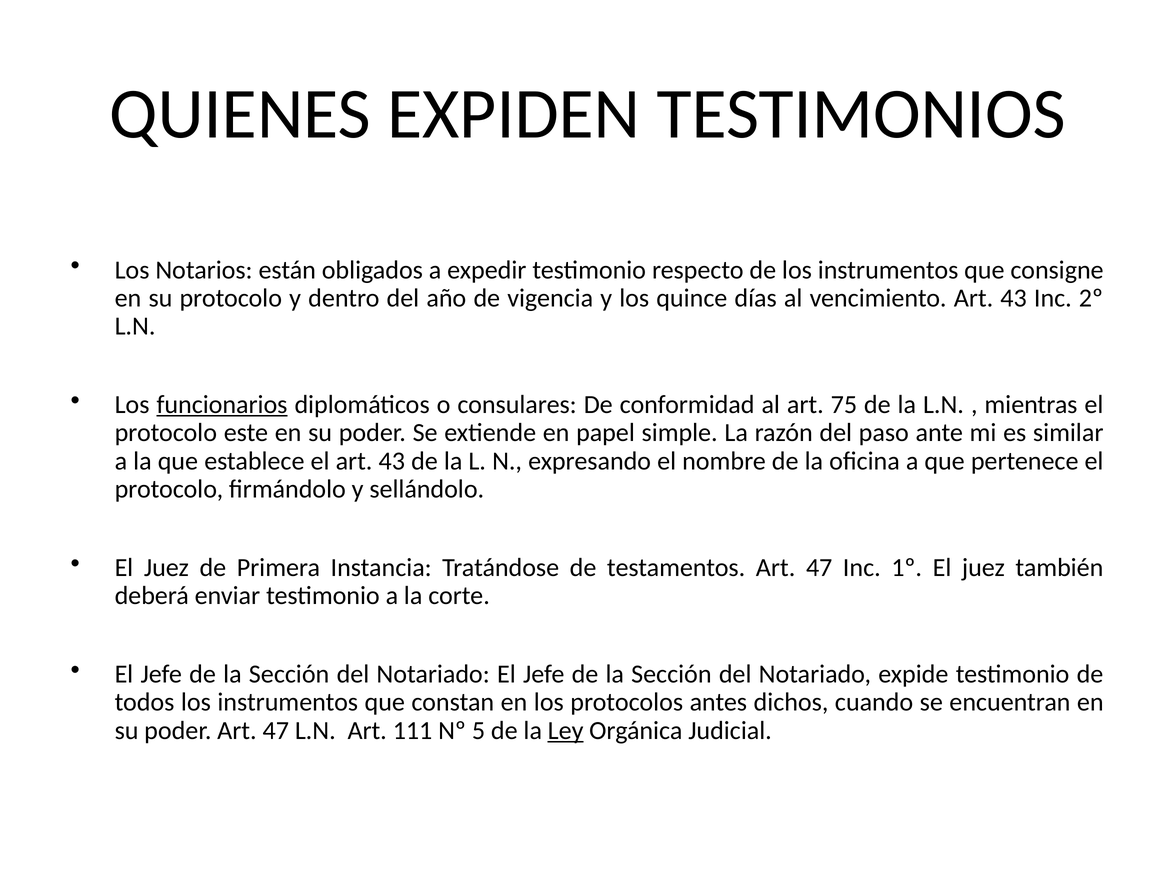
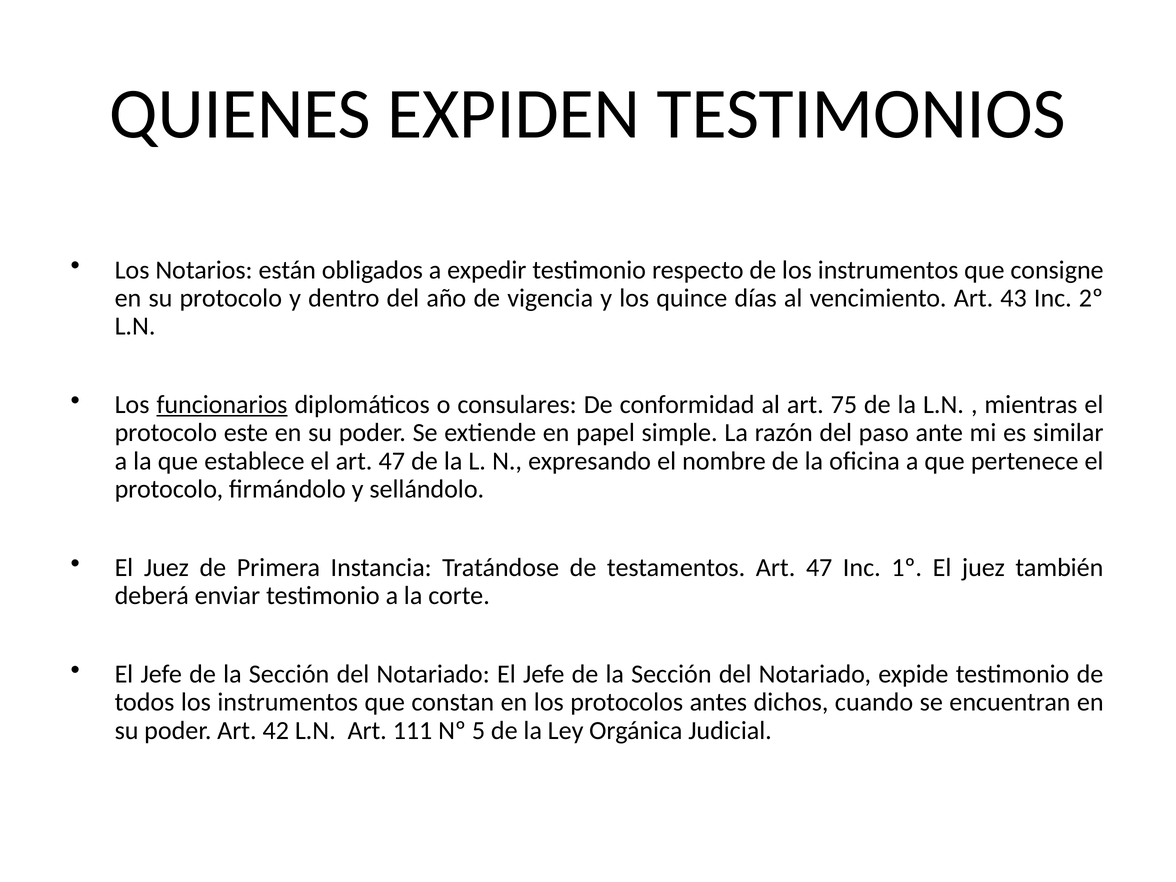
el art 43: 43 -> 47 (392, 461)
poder Art 47: 47 -> 42 (276, 731)
Ley underline: present -> none (566, 731)
